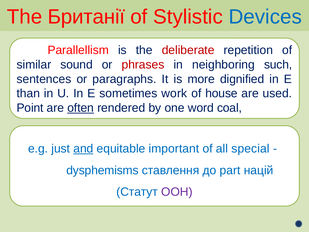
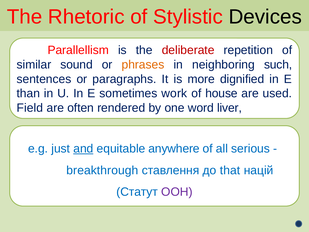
Британії: Британії -> Rhetoric (86, 17)
Devices colour: blue -> black (265, 17)
phrases colour: red -> orange (143, 65)
Point: Point -> Field (30, 108)
often underline: present -> none (81, 108)
coal: coal -> liver (229, 108)
important: important -> anywhere (174, 149)
special: special -> serious (251, 149)
dysphemisms: dysphemisms -> breakthrough (102, 170)
part: part -> that (230, 170)
